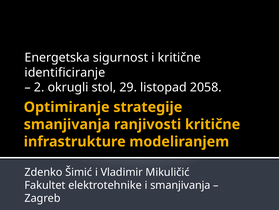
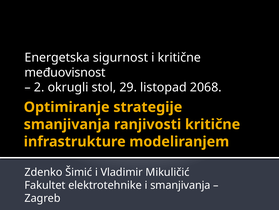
identificiranje: identificiranje -> međuovisnost (65, 72)
2058: 2058 -> 2068 (206, 87)
